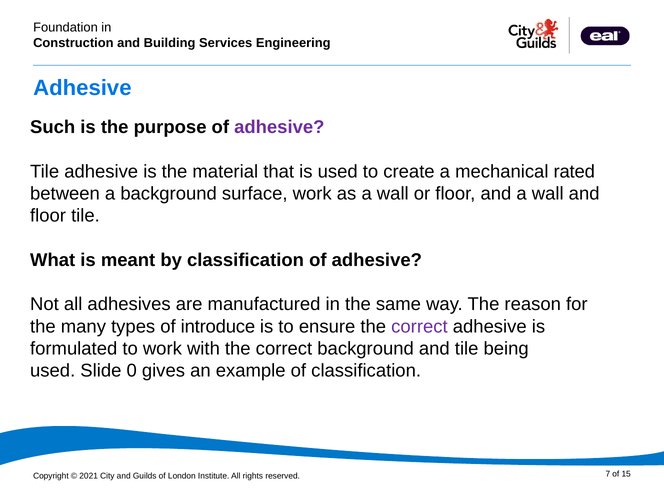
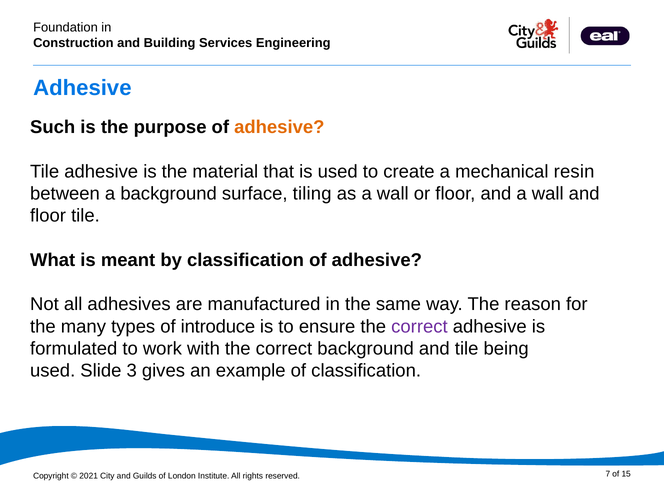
adhesive colour: purple -> orange (279, 127)
rated: rated -> resin (574, 171)
surface work: work -> tiling (312, 194)
0: 0 -> 3 (132, 371)
